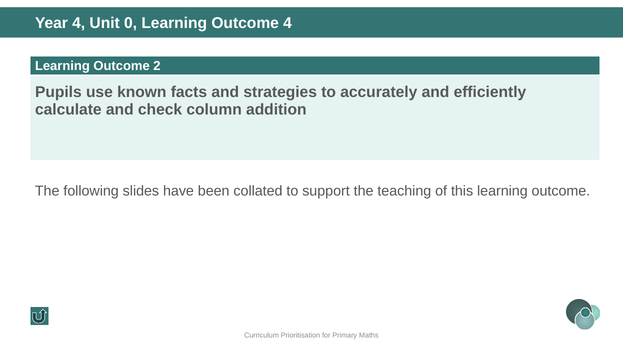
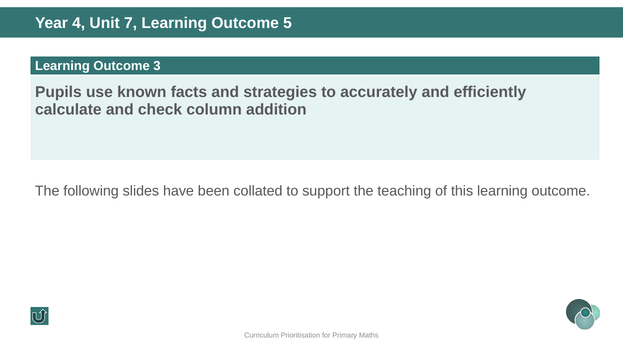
0: 0 -> 7 (131, 23)
Outcome 4: 4 -> 5 (288, 23)
2: 2 -> 3 (157, 66)
